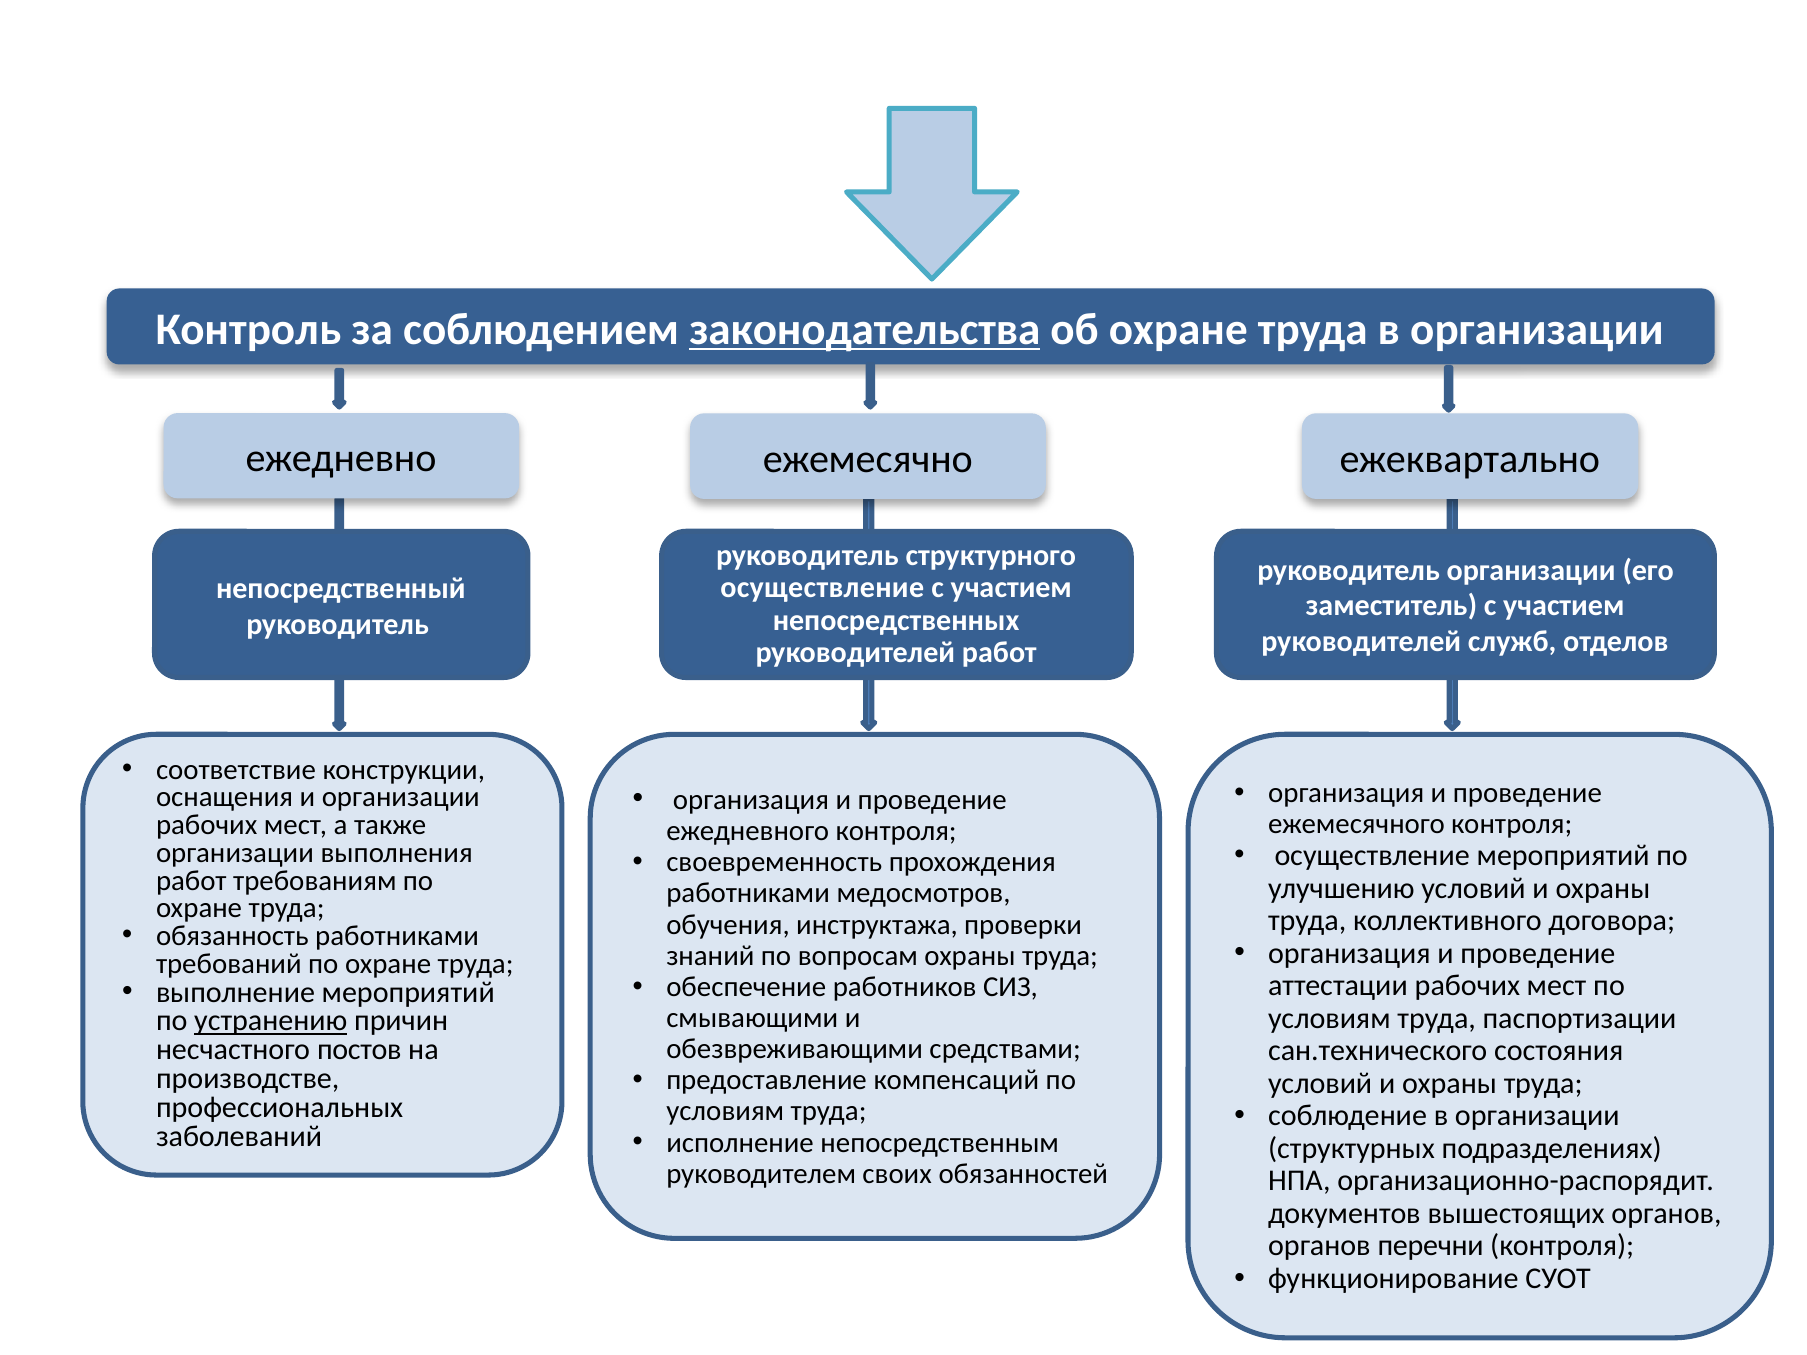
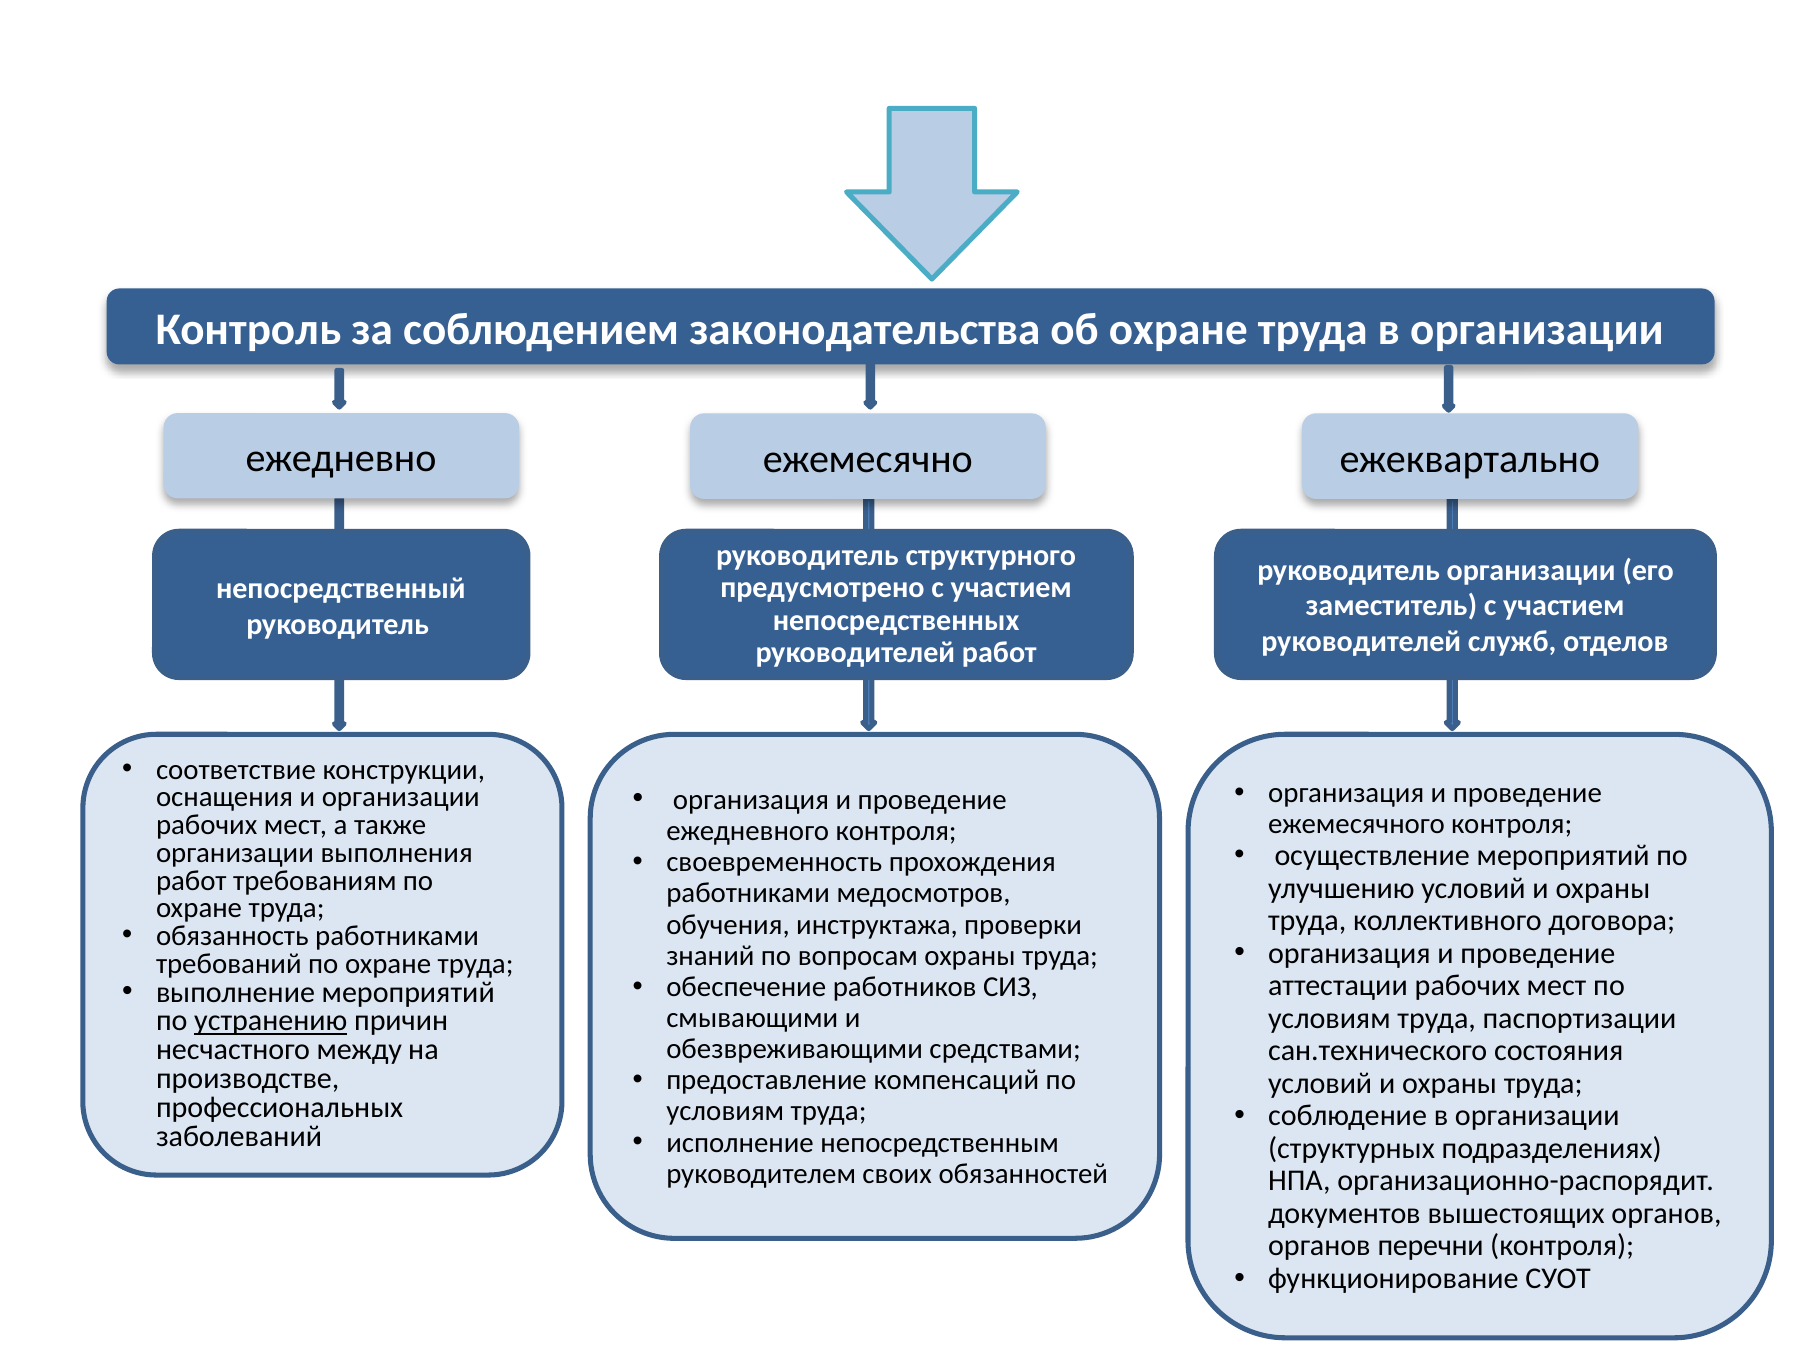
законодательства underline: present -> none (865, 330)
осуществление: осуществление -> предусмотрено (822, 588)
постов: постов -> между (359, 1050)
